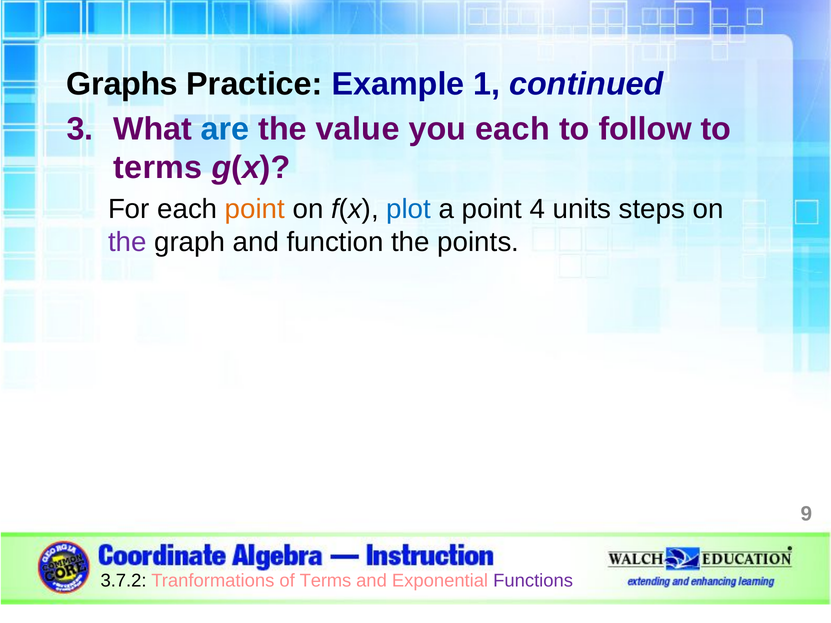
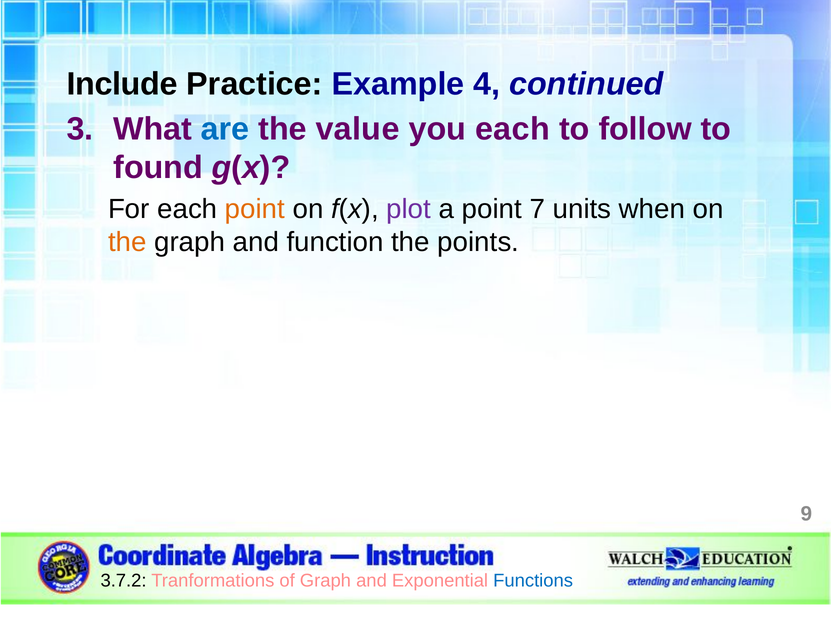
Graphs: Graphs -> Include (122, 84)
1: 1 -> 4 (487, 84)
terms: terms -> found (158, 168)
plot colour: blue -> purple (409, 209)
4: 4 -> 7 (537, 209)
steps: steps -> when (652, 209)
the colour: purple -> orange (127, 242)
of Terms: Terms -> Graph (325, 581)
Functions colour: purple -> blue (533, 581)
